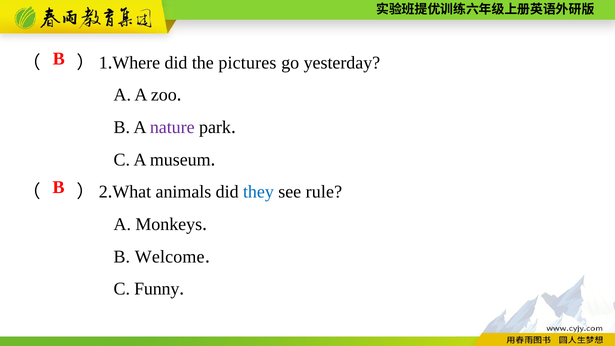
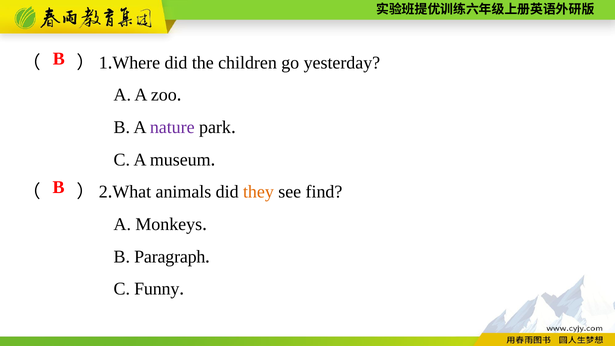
pictures: pictures -> children (248, 63)
they colour: blue -> orange (258, 192)
rule: rule -> find (324, 192)
Welcome: Welcome -> Paragraph (170, 257)
